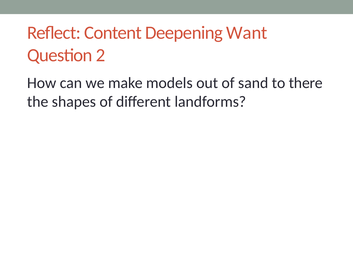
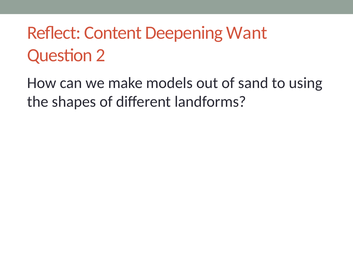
there: there -> using (306, 83)
